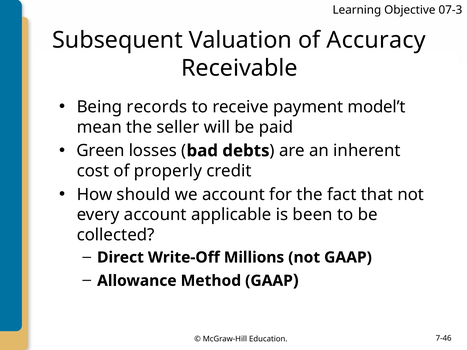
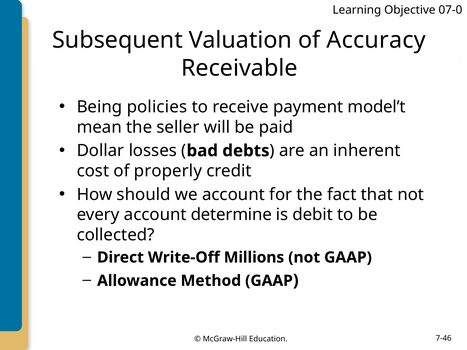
07-3: 07-3 -> 07-0 (450, 10)
records: records -> policies (157, 107)
Green: Green -> Dollar (100, 151)
applicable: applicable -> determine (231, 215)
been: been -> debit (313, 215)
